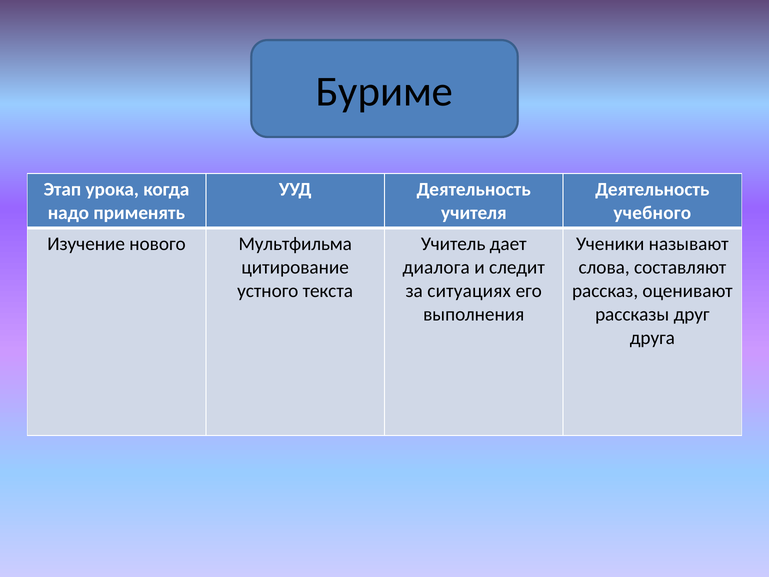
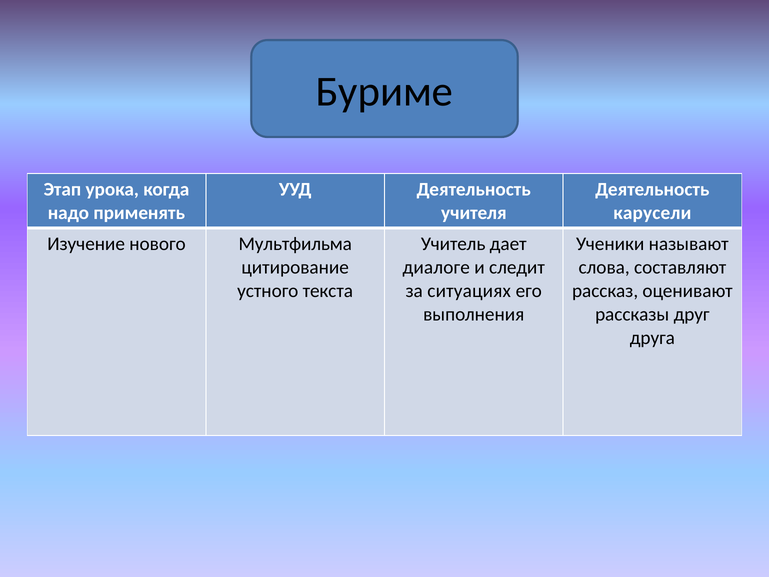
учебного: учебного -> карусели (652, 213)
диалога: диалога -> диалоге (436, 267)
